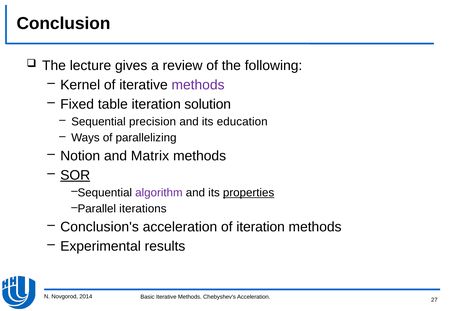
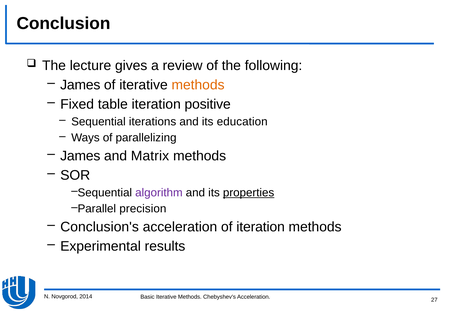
Kernel: Kernel -> James (80, 85)
methods colour: purple -> orange (198, 85)
solution: solution -> positive (208, 104)
precision: precision -> iterations (153, 122)
Notion: Notion -> James (80, 156)
SOR underline: present -> none (75, 175)
iterations: iterations -> precision (143, 209)
